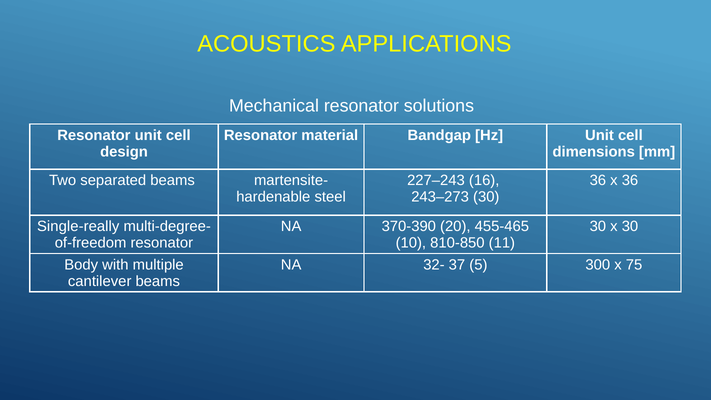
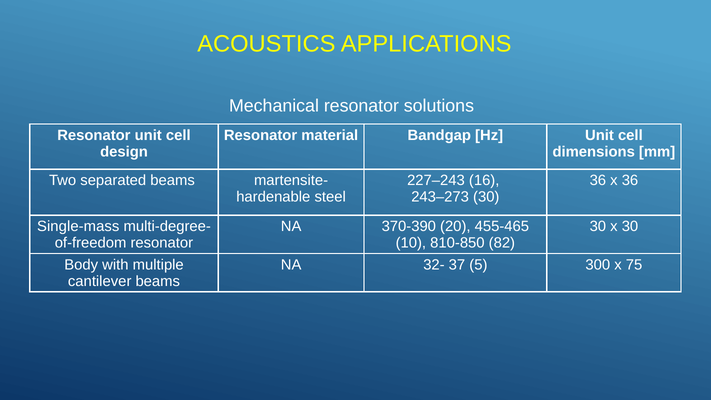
Single-really: Single-really -> Single-mass (78, 226)
11: 11 -> 82 (502, 243)
